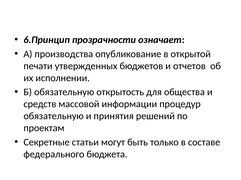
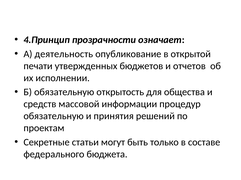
6.Принцип: 6.Принцип -> 4.Принцип (47, 40)
производства: производства -> деятельность (64, 54)
